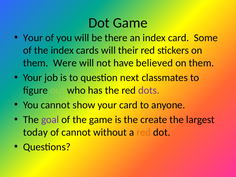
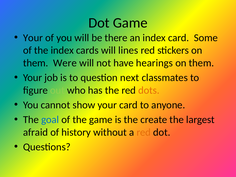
their: their -> lines (128, 50)
believed: believed -> hearings (154, 63)
dots colour: purple -> orange (149, 90)
goal colour: purple -> blue (50, 120)
today: today -> afraid (35, 132)
of cannot: cannot -> history (76, 132)
